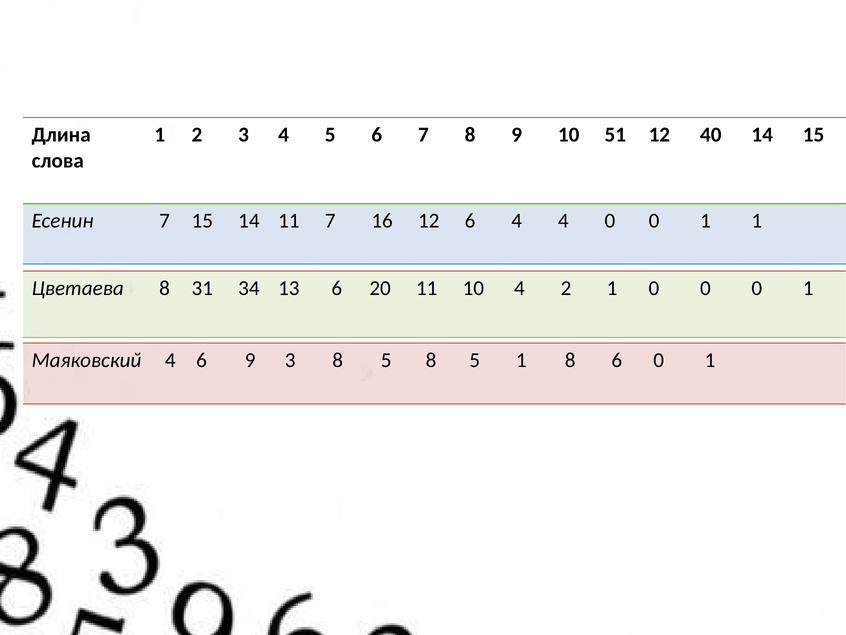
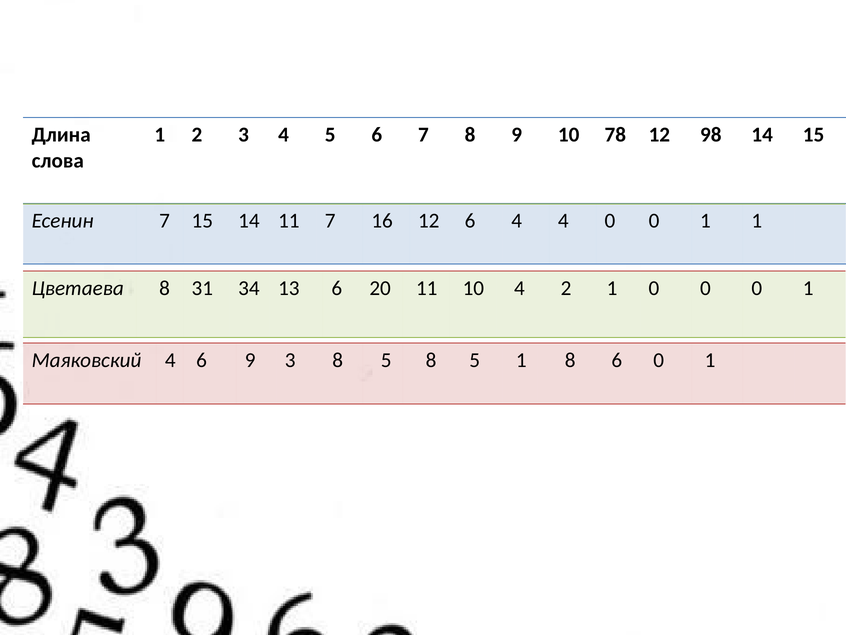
51: 51 -> 78 (615, 135)
40: 40 -> 98 (711, 135)
